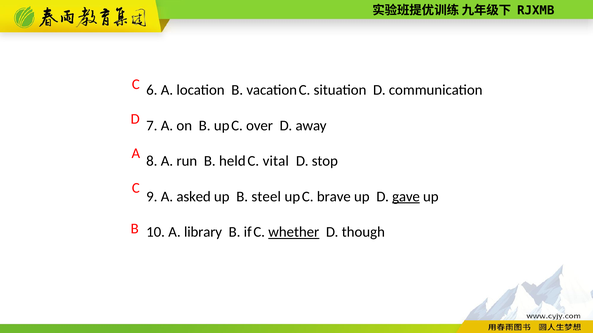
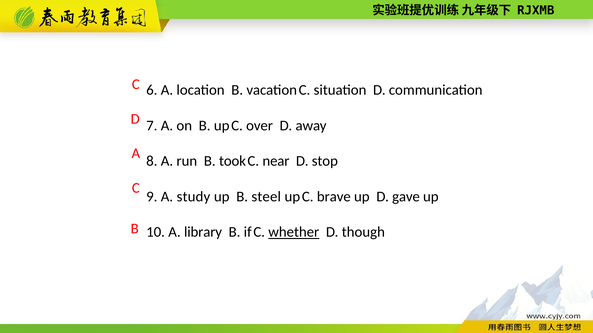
held: held -> took (232, 161)
vital: vital -> near (276, 161)
asked: asked -> study (193, 197)
gave underline: present -> none (406, 197)
